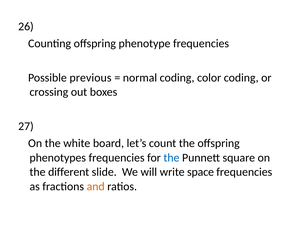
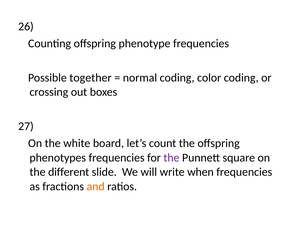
previous: previous -> together (91, 78)
the colour: blue -> purple (171, 158)
space: space -> when (200, 172)
